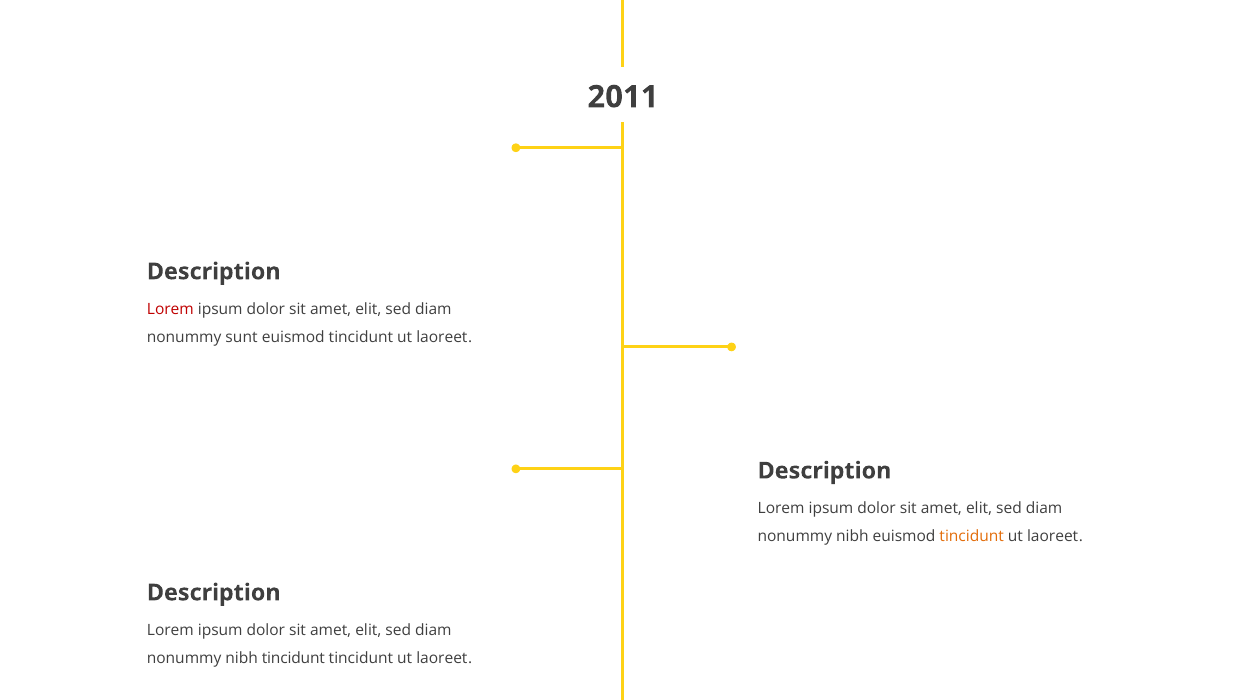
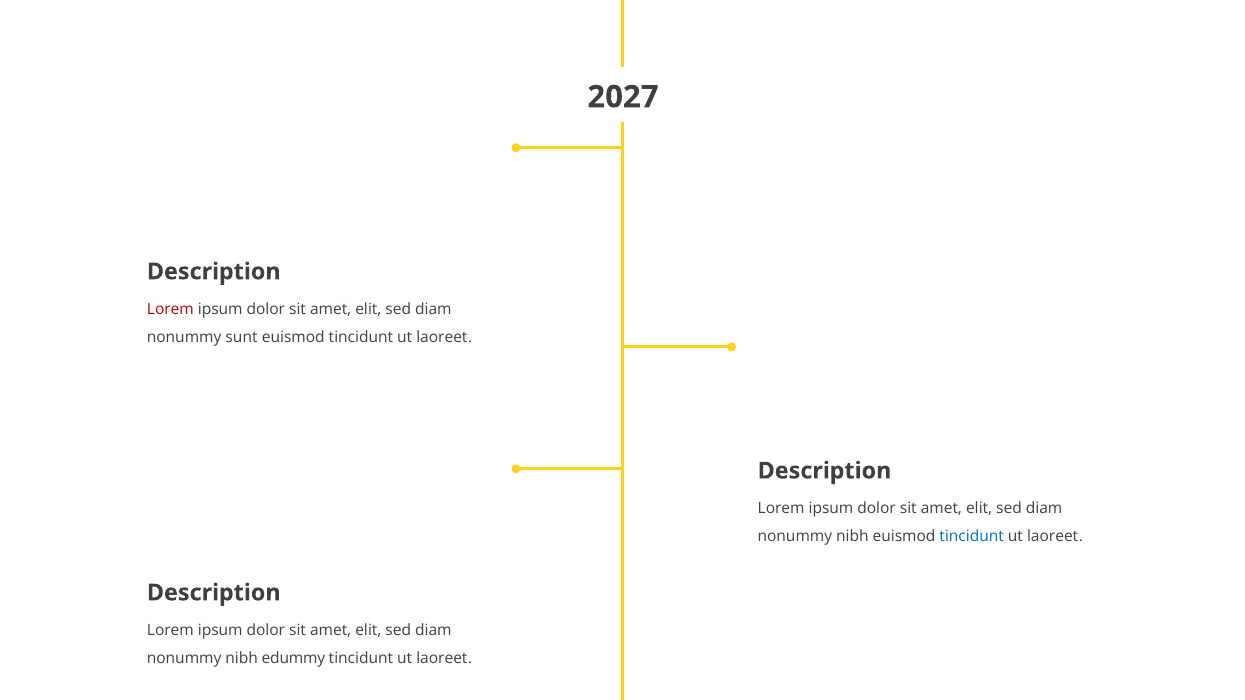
2011: 2011 -> 2027 (623, 97)
tincidunt colour: orange -> blue (972, 536)
nibh tincidunt: tincidunt -> edummy (293, 658)
